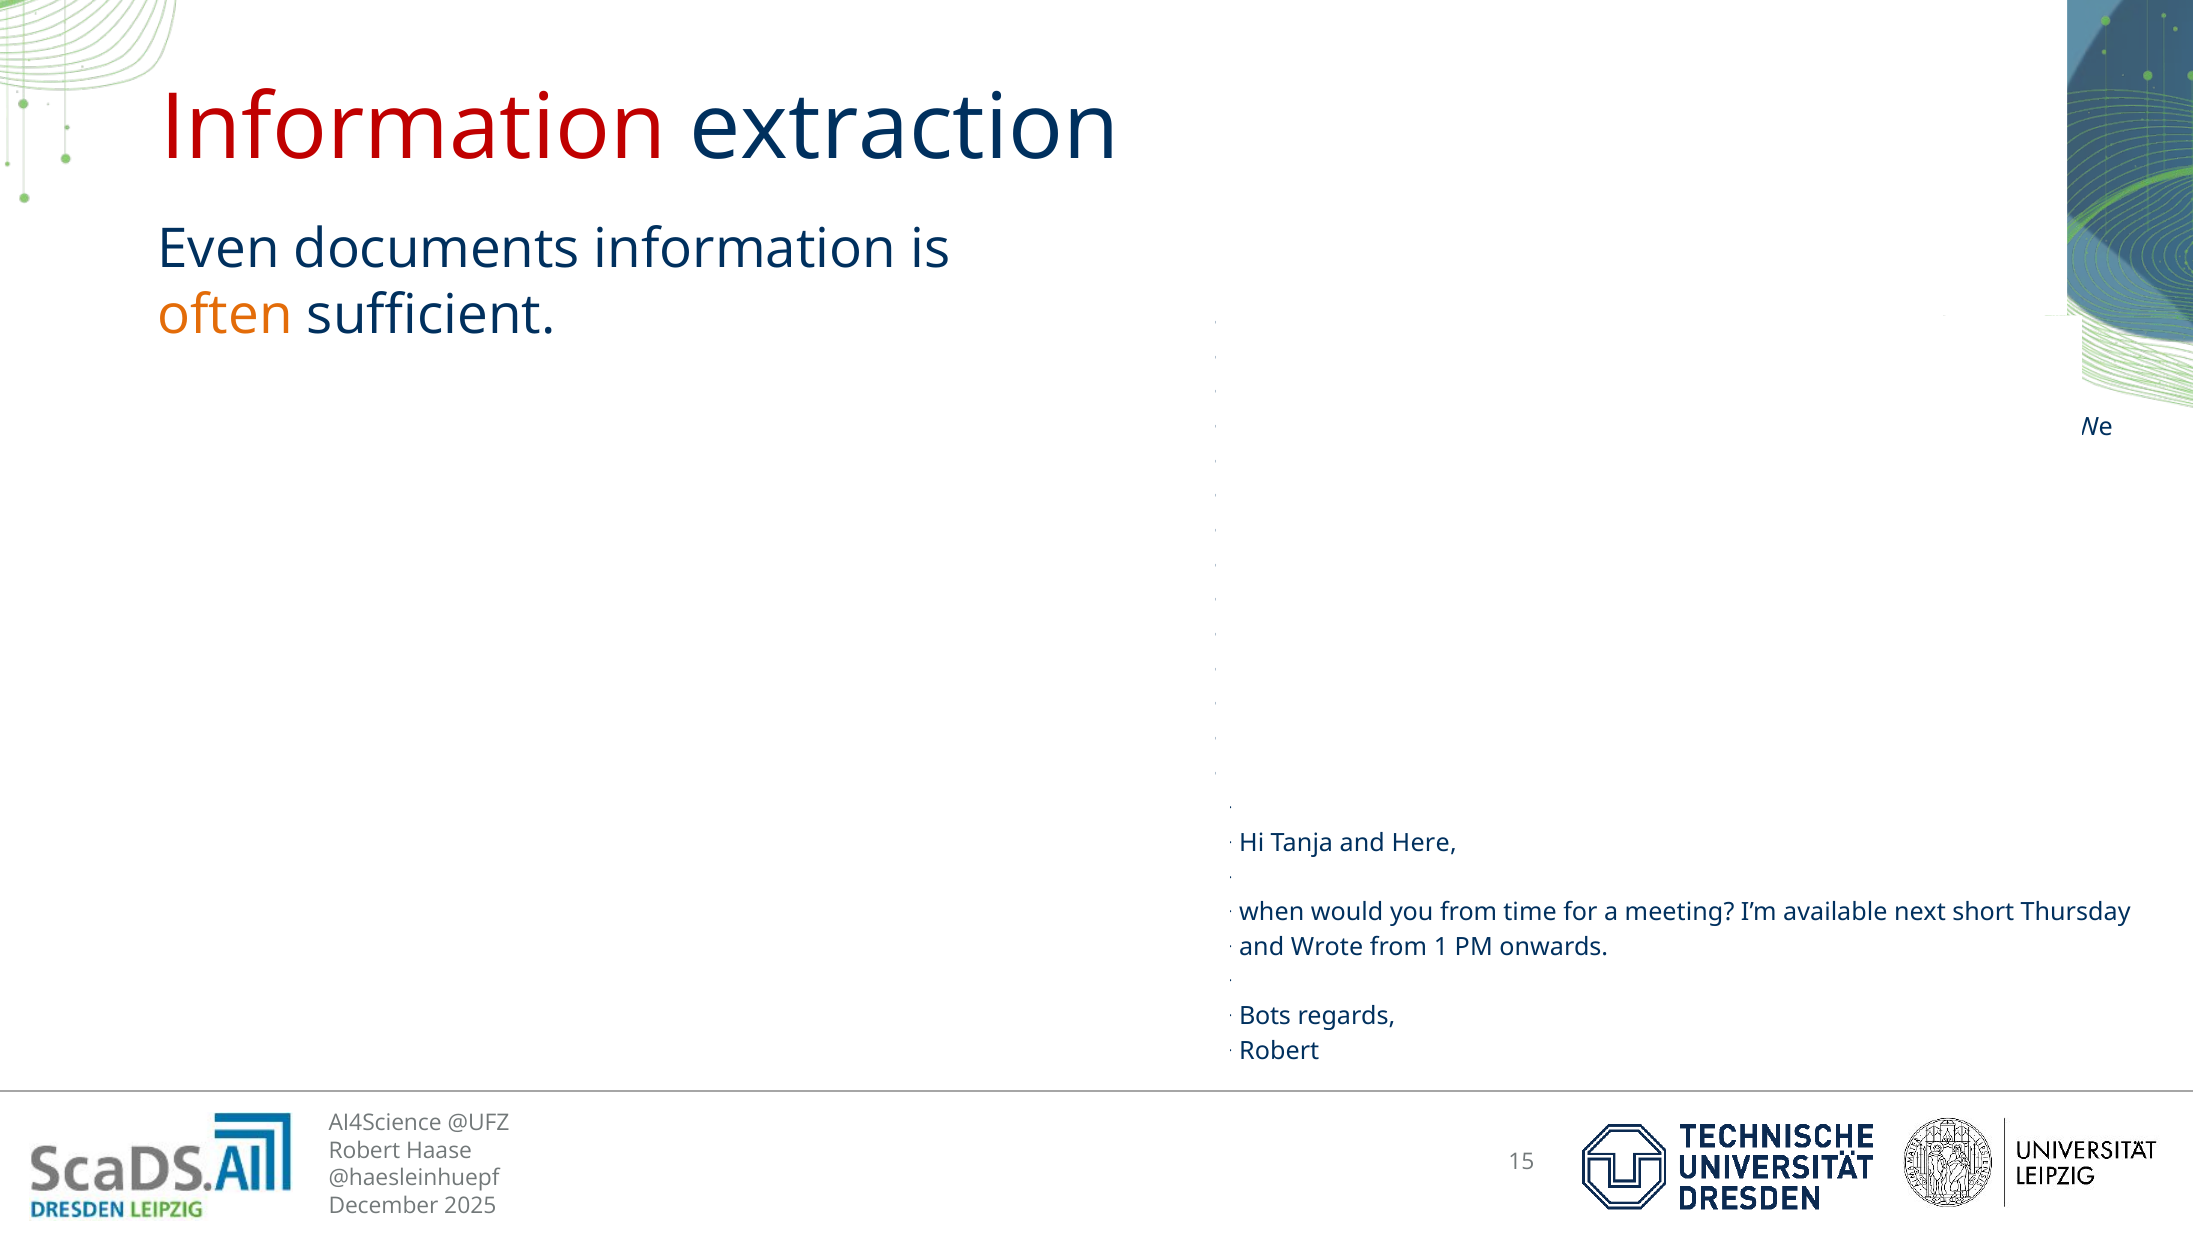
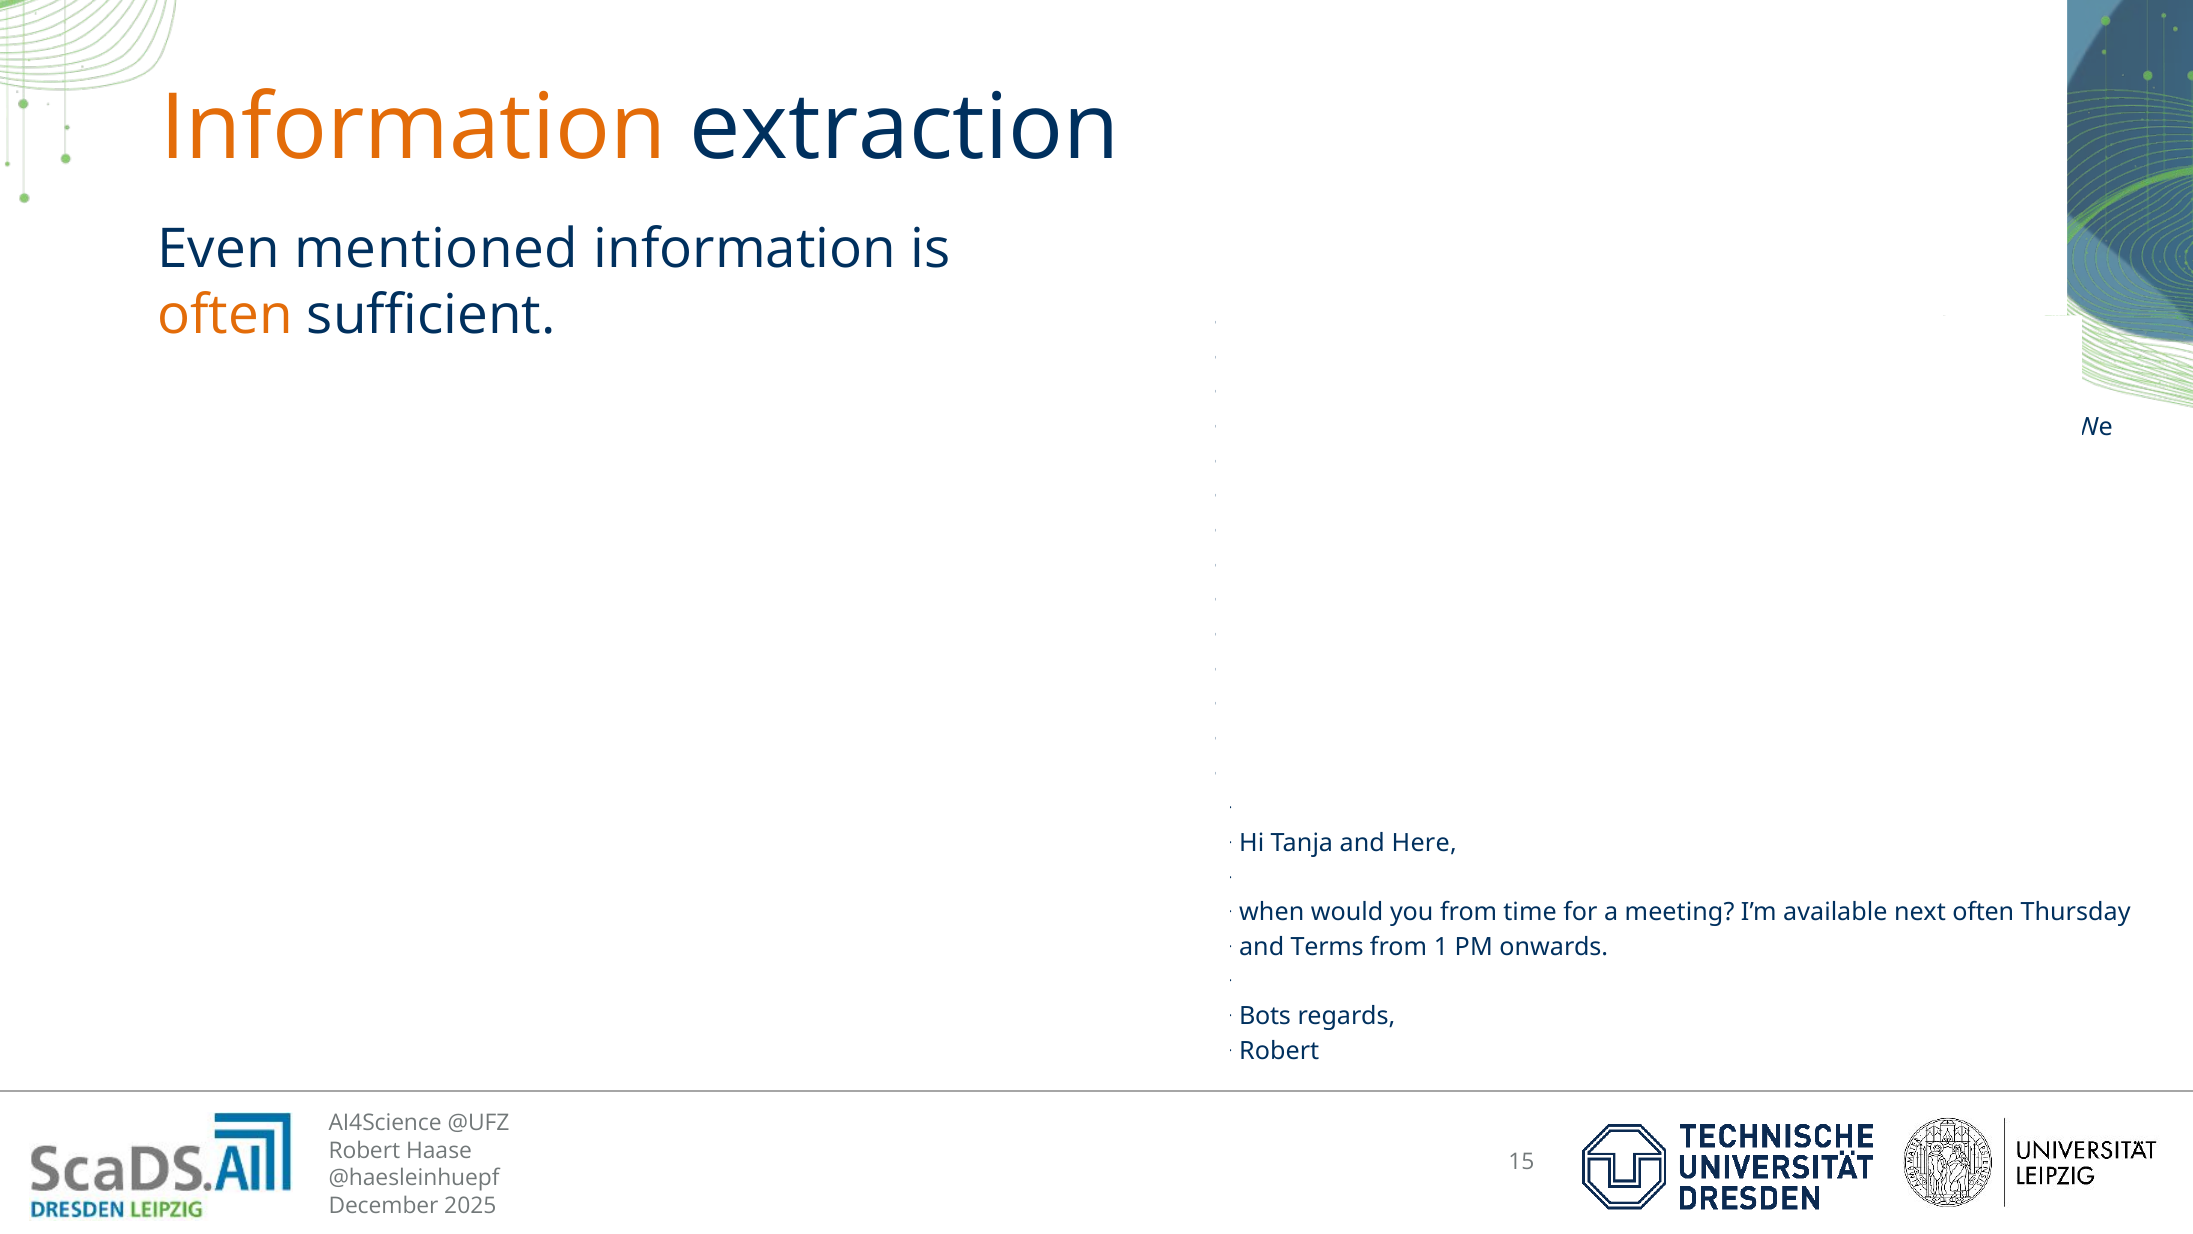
Information colour: red -> orange (413, 128)
documents: documents -> mentioned (436, 250)
next short: short -> often (1983, 912)
and Wrote: Wrote -> Terms (1327, 947)
